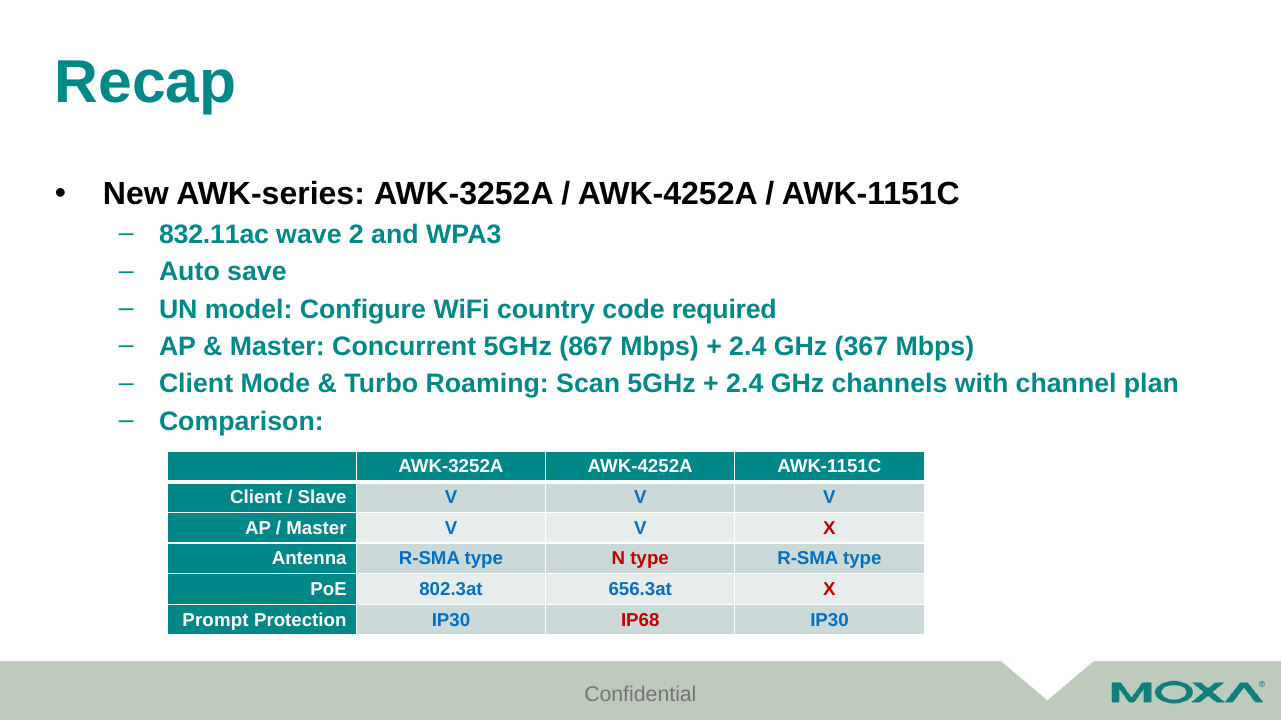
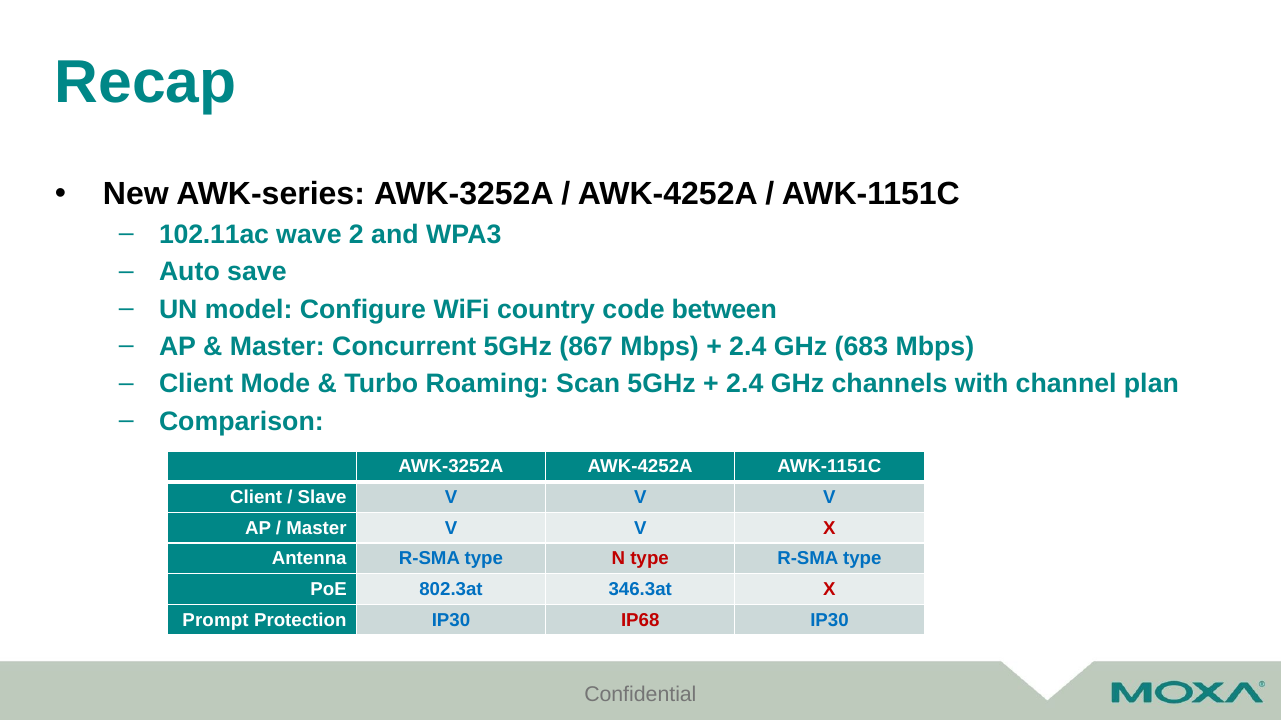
832.11ac: 832.11ac -> 102.11ac (214, 235)
required: required -> between (724, 309)
367: 367 -> 683 (861, 347)
656.3at: 656.3at -> 346.3at (640, 590)
